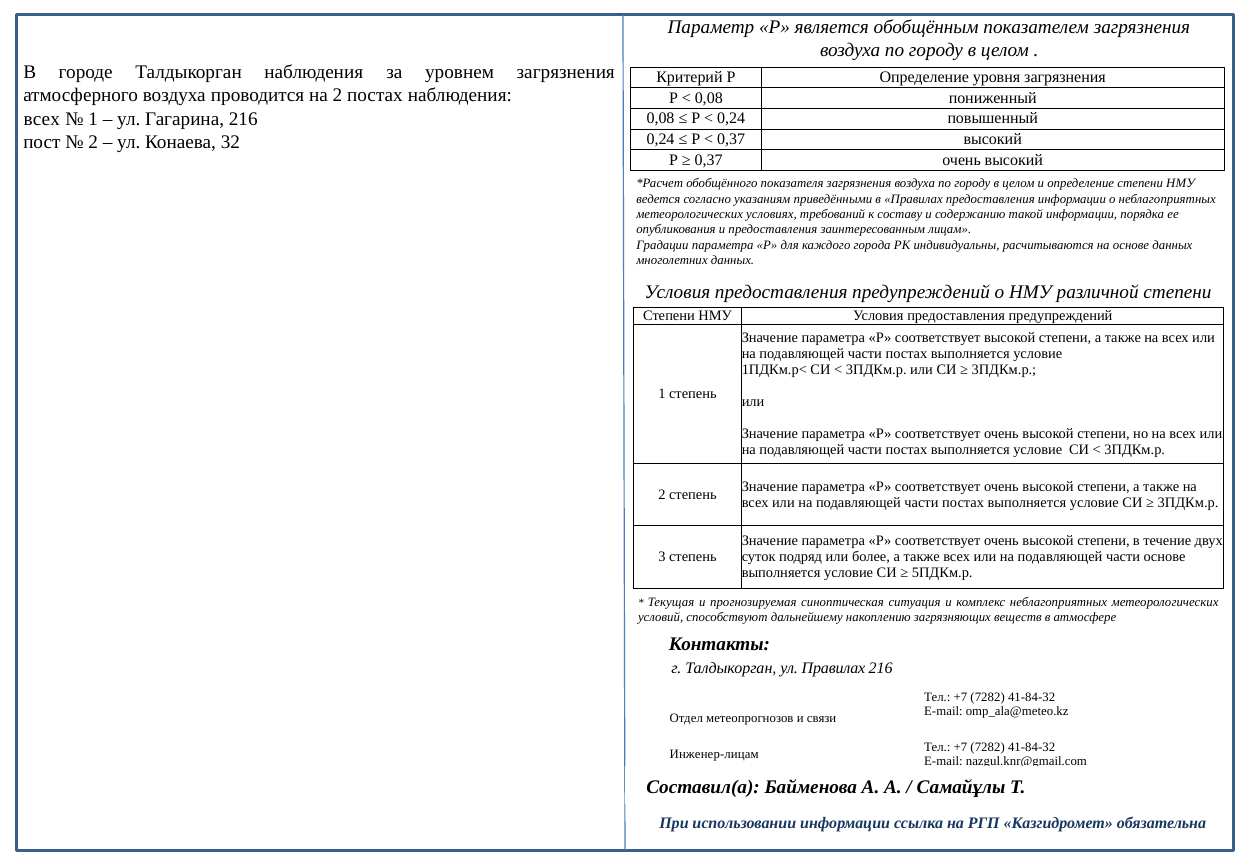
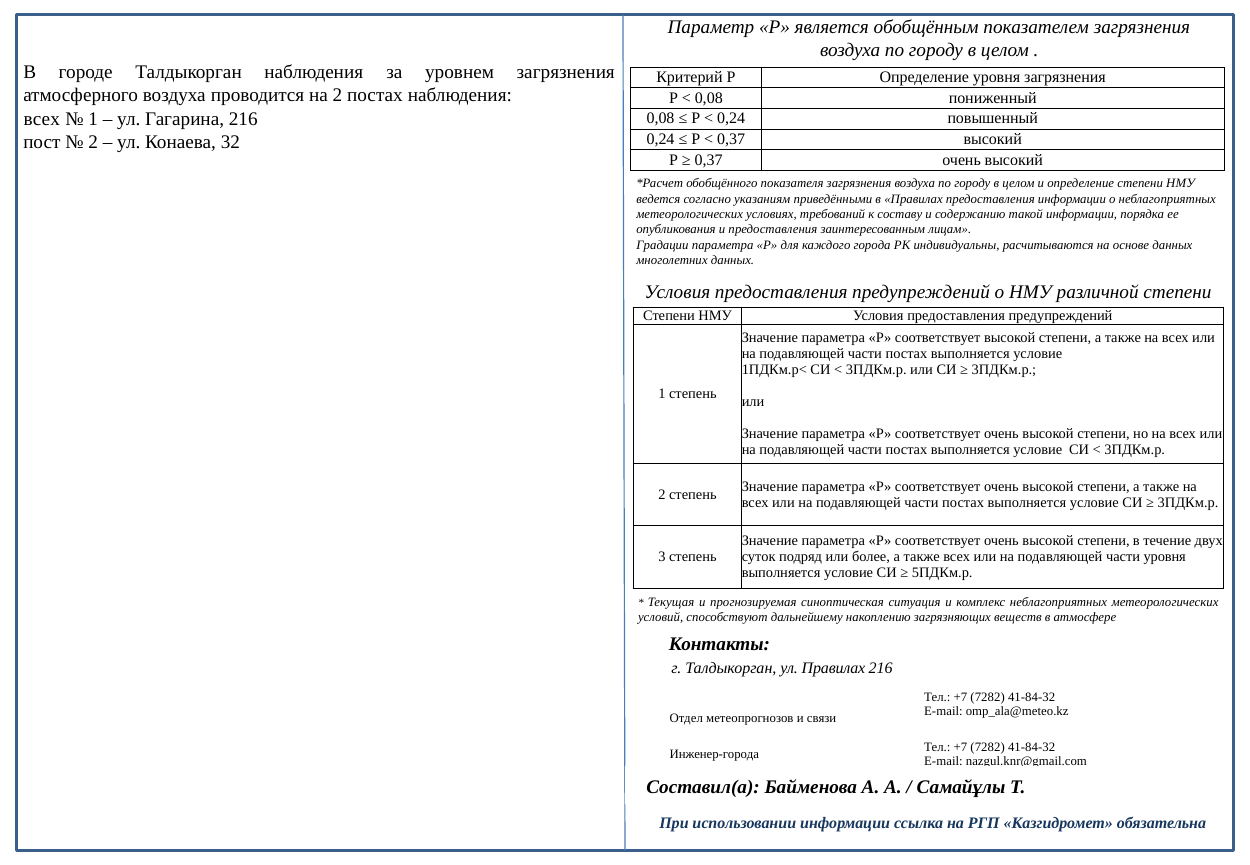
части основе: основе -> уровня (1165, 557)
Инженер-лицам: Инженер-лицам -> Инженер-города (714, 755)
